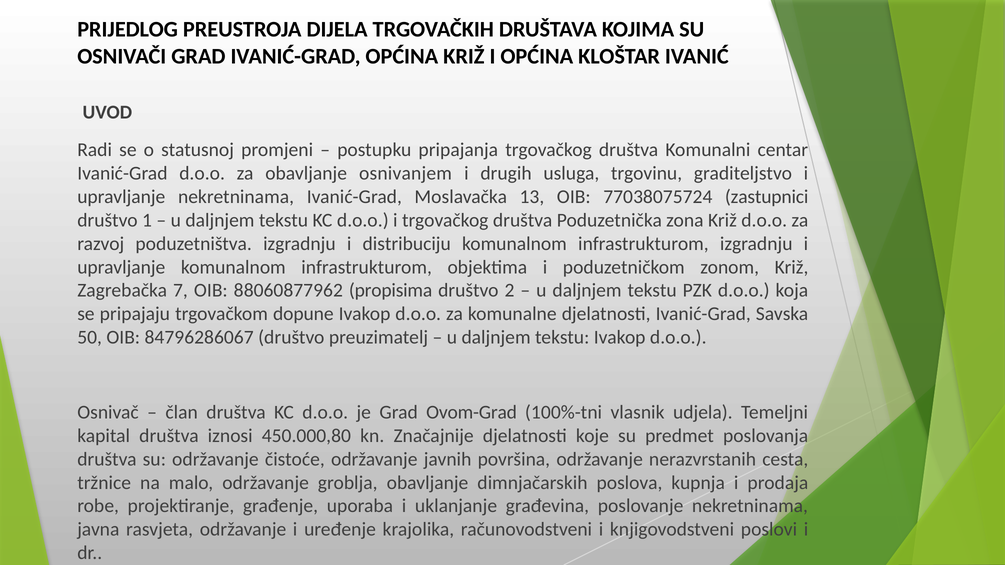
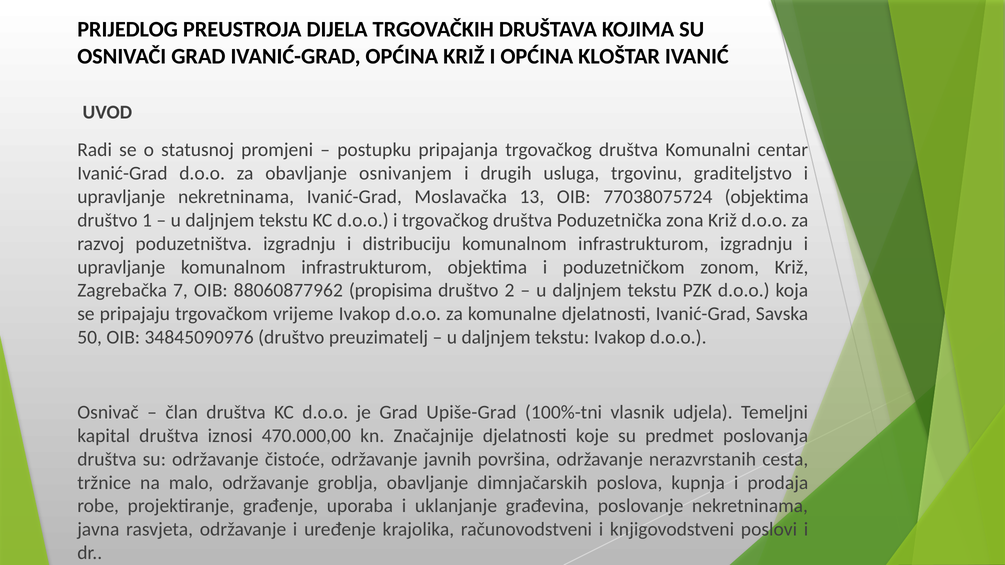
77038075724 zastupnici: zastupnici -> objektima (767, 197)
dopune: dopune -> vrijeme (303, 314)
84796286067: 84796286067 -> 34845090976 (199, 338)
Ovom-Grad: Ovom-Grad -> Upiše-Grad (471, 412)
450.000,80: 450.000,80 -> 470.000,00 (306, 436)
